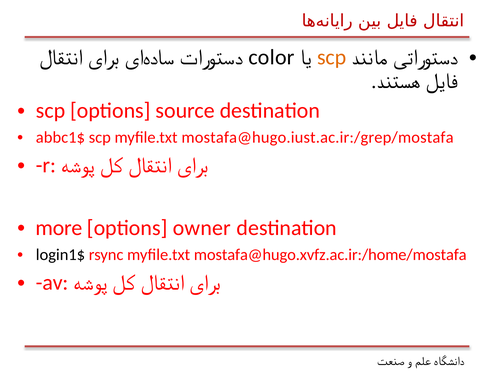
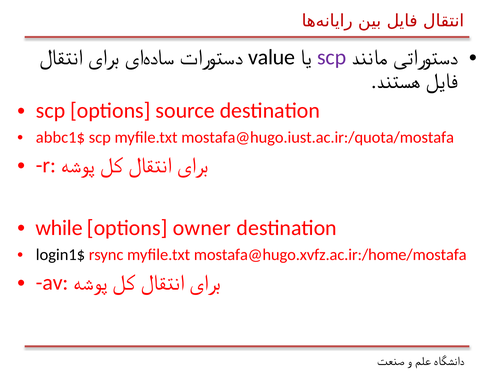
color: color -> value (272, 57)
scp colour: orange -> purple (332, 57)
mostafa@hugo.iust.ac.ir:/grep/mostafa: mostafa@hugo.iust.ac.ir:/grep/mostafa -> mostafa@hugo.iust.ac.ir:/quota/mostafa (318, 137)
more: more -> while (59, 228)
